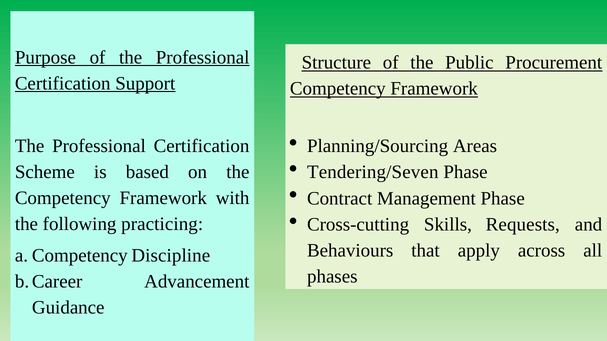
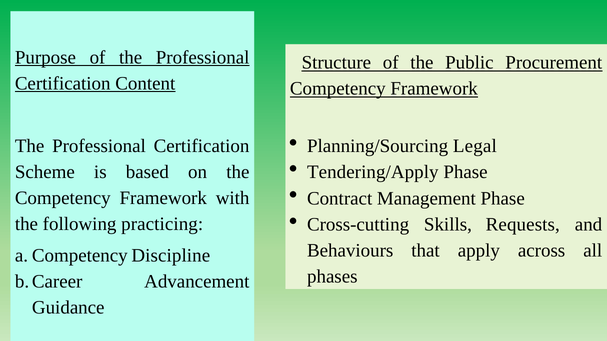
Support: Support -> Content (145, 84)
Areas: Areas -> Legal (475, 146)
Tendering/Seven: Tendering/Seven -> Tendering/Apply (373, 172)
